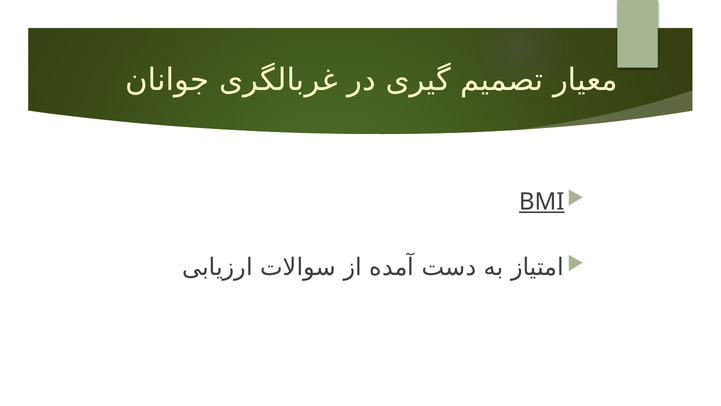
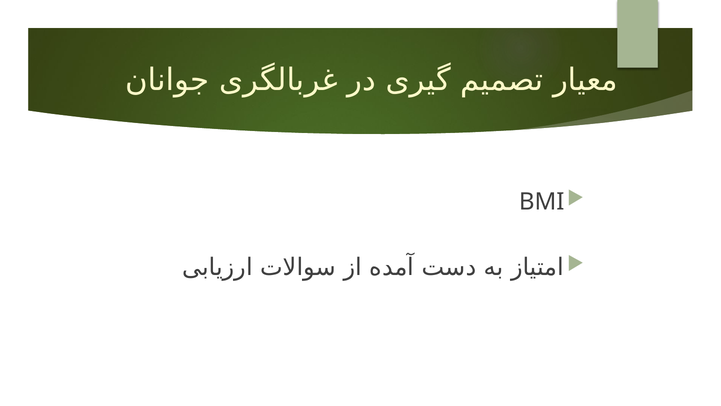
BMI underline: present -> none (542, 202)
